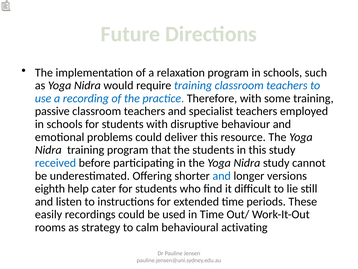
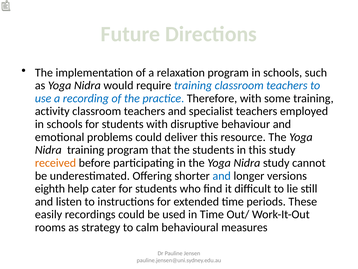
passive: passive -> activity (52, 111)
received colour: blue -> orange (55, 163)
activating: activating -> measures (244, 227)
